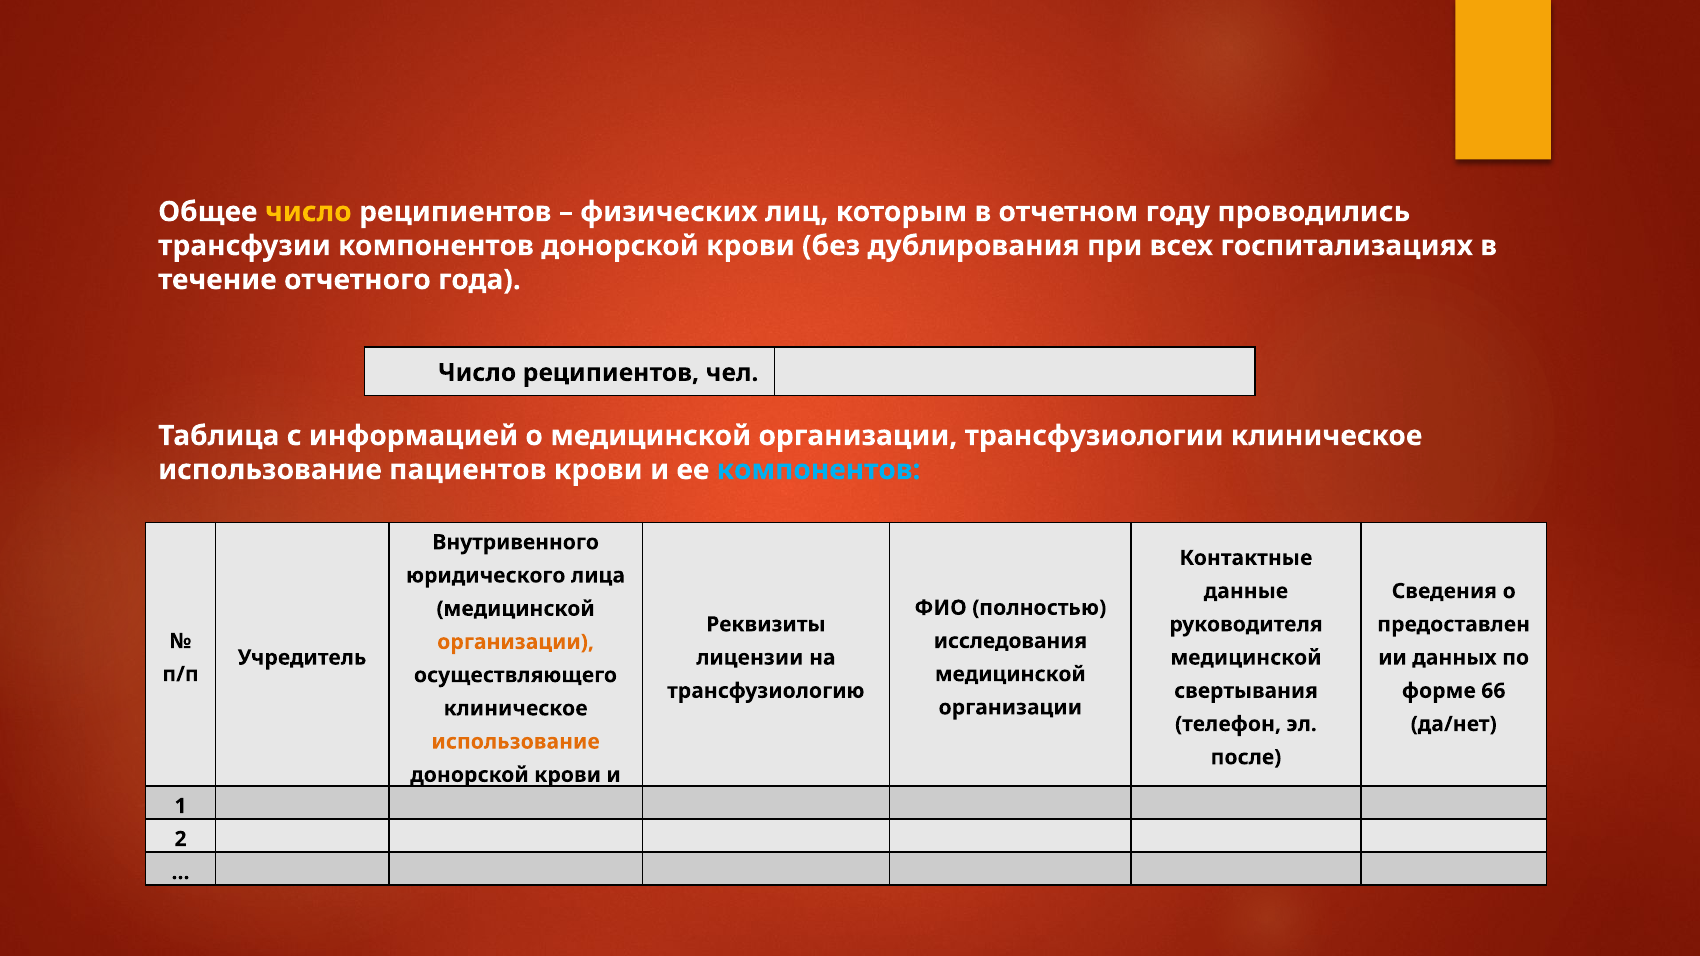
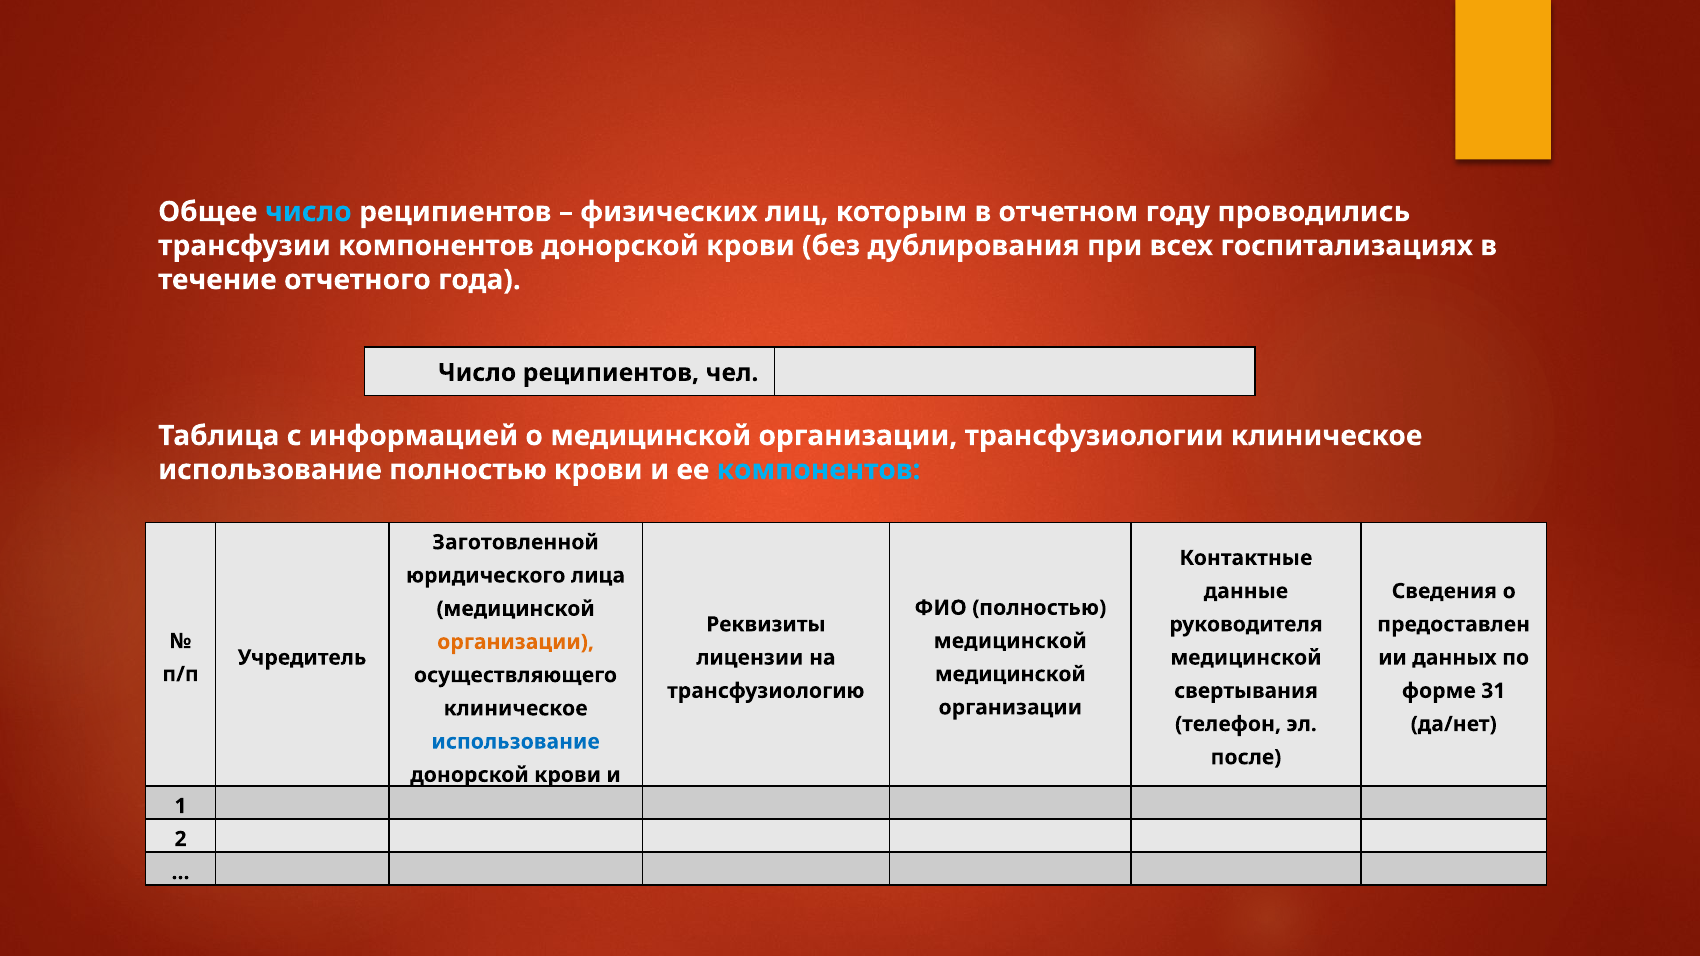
число colour: yellow -> light blue (308, 212)
использование пациентов: пациентов -> полностью (468, 470)
Внутривенного: Внутривенного -> Заготовленной (516, 542)
исследования: исследования -> медицинской (1010, 641)
66: 66 -> 31 (1493, 691)
использование colour: orange -> blue (516, 742)
